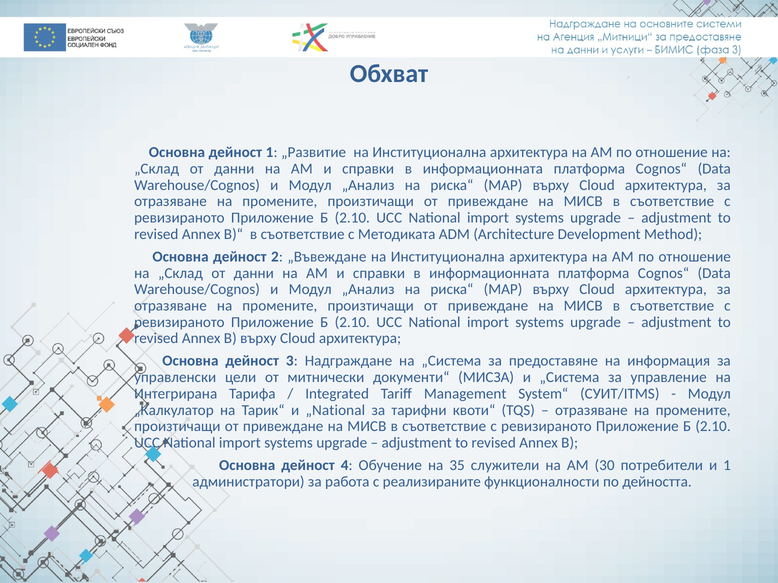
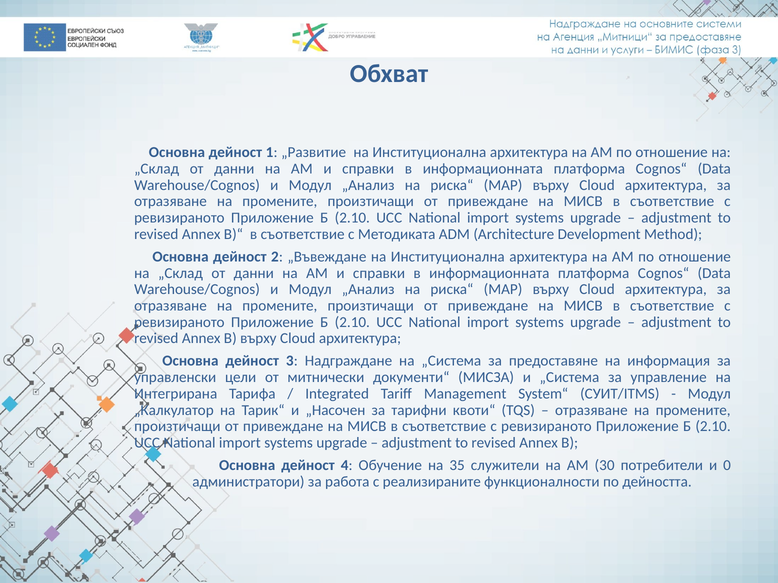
„National: „National -> „Насочен (335, 410)
и 1: 1 -> 0 (727, 466)
